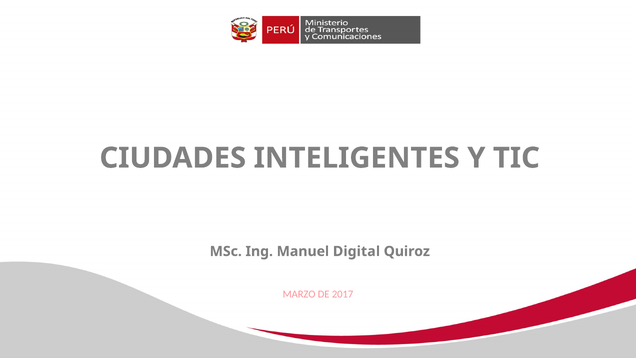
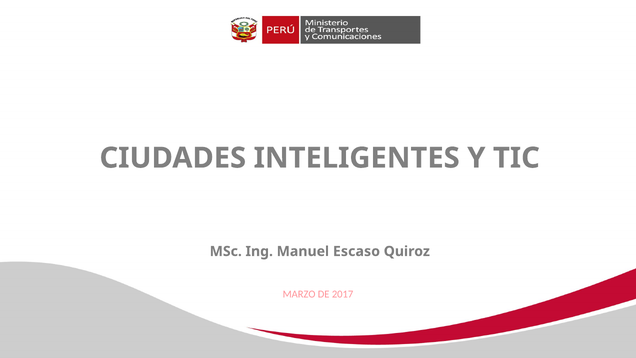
Digital: Digital -> Escaso (356, 251)
